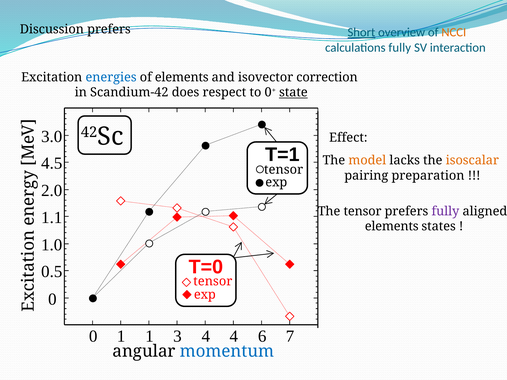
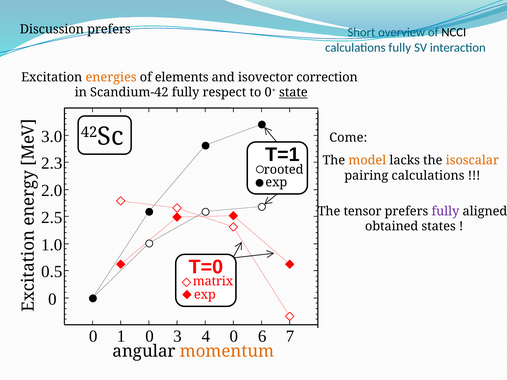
Short underline: present -> none (361, 32)
NCCI colour: orange -> black (454, 32)
energies colour: blue -> orange (111, 77)
Scandium-42 does: does -> fully (186, 93)
Effect: Effect -> Come (348, 138)
4.5: 4.5 -> 2.3 (52, 163)
tensor: tensor -> rooted (284, 170)
pairing preparation: preparation -> calculations (428, 176)
1.1: 1.1 -> 2.5 (52, 218)
elements: elements -> obtained (392, 227)
tensor: tensor -> matrix (213, 282)
0 1: 1 -> 0 (150, 336)
3 4: 4 -> 0 (234, 336)
momentum colour: blue -> orange (227, 352)
